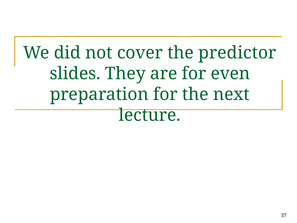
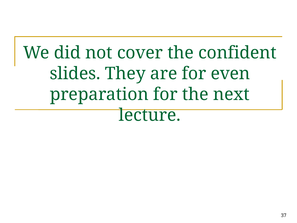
predictor: predictor -> confident (237, 53)
